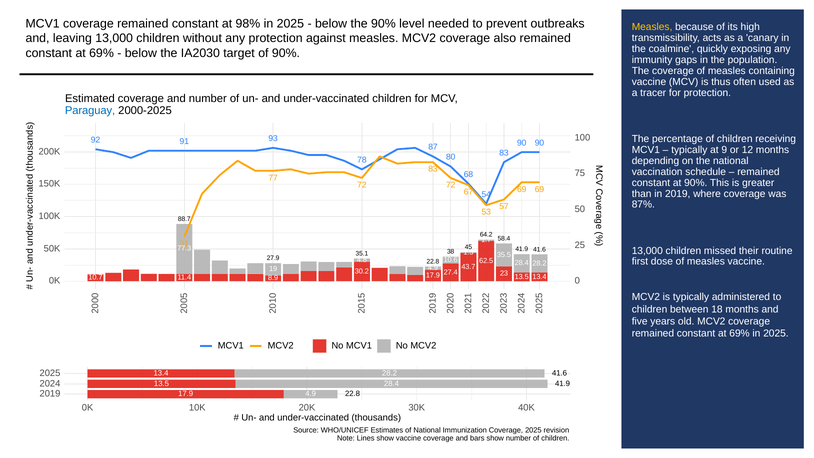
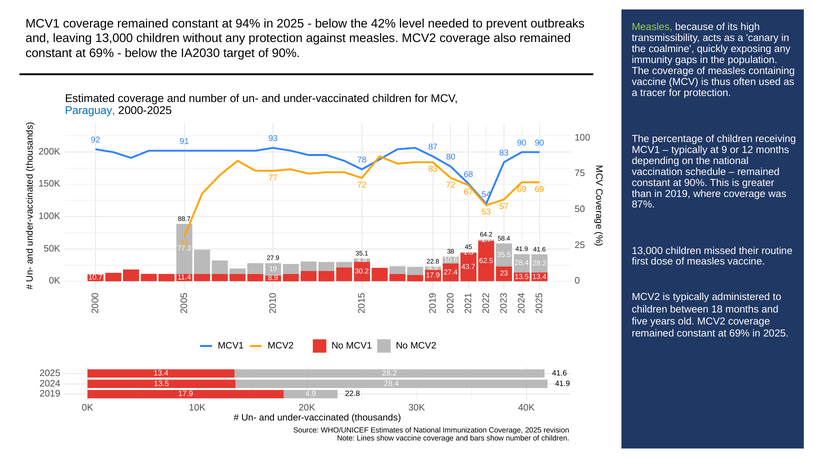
98%: 98% -> 94% (248, 23)
the 90%: 90% -> 42% (383, 23)
Measles colour: yellow -> light green (652, 27)
